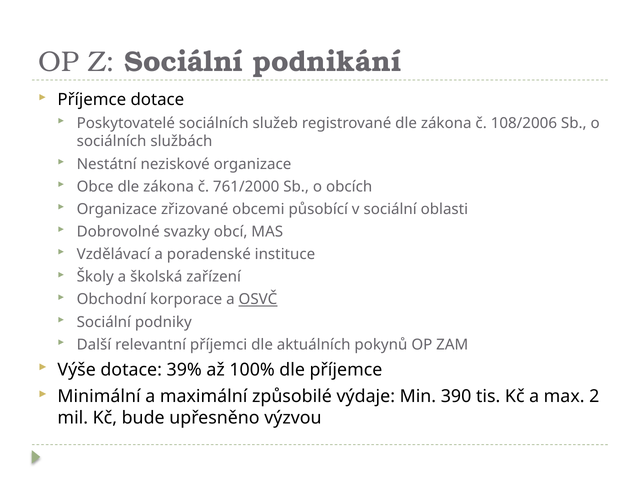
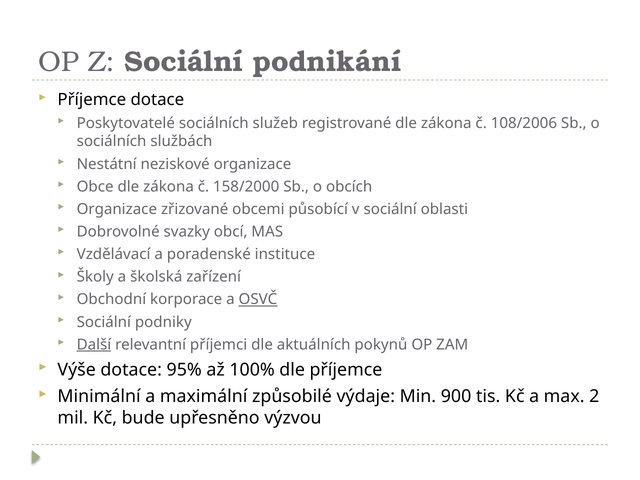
761/2000: 761/2000 -> 158/2000 (246, 187)
Další underline: none -> present (94, 345)
39%: 39% -> 95% (184, 370)
390: 390 -> 900 (456, 397)
